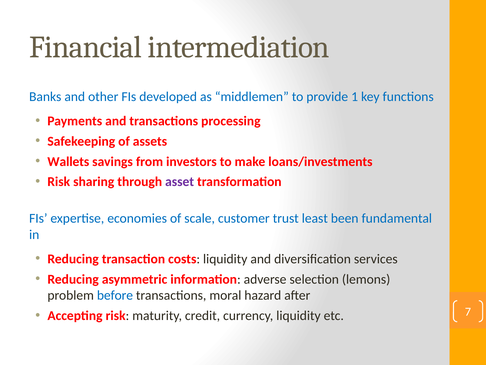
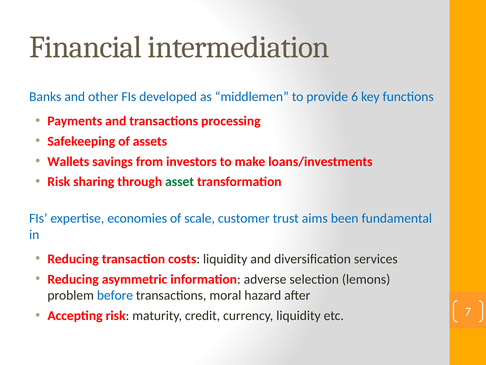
1: 1 -> 6 (355, 97)
asset colour: purple -> green (180, 182)
least: least -> aims (315, 218)
